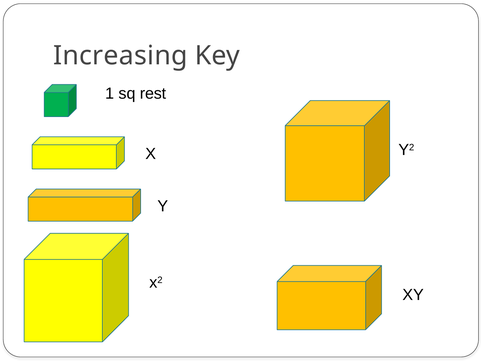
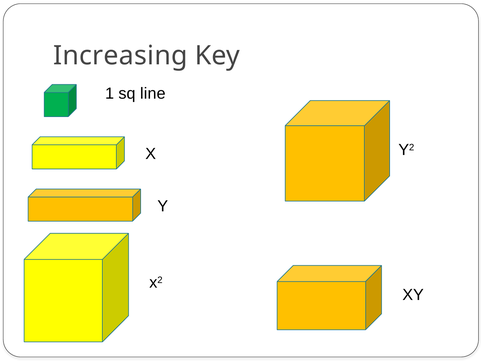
rest: rest -> line (153, 93)
